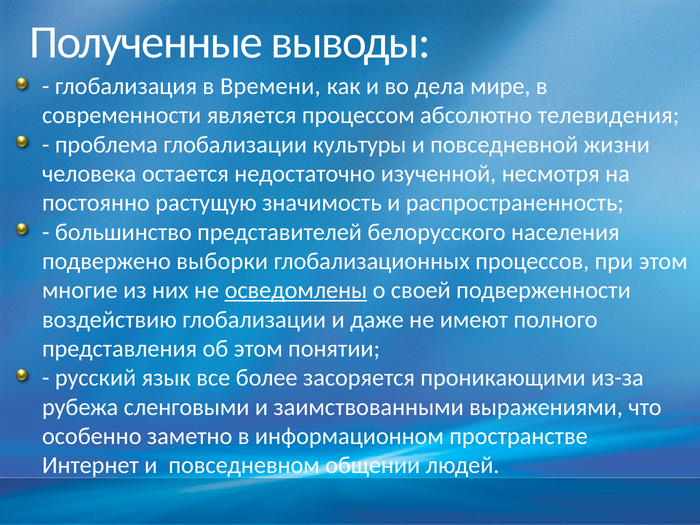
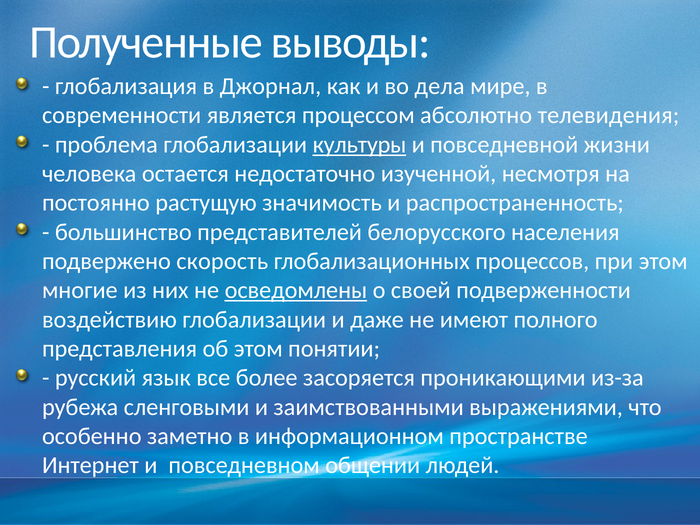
Времени: Времени -> Джорнал (270, 86)
культуры underline: none -> present (360, 145)
выборки: выборки -> скорость (222, 261)
